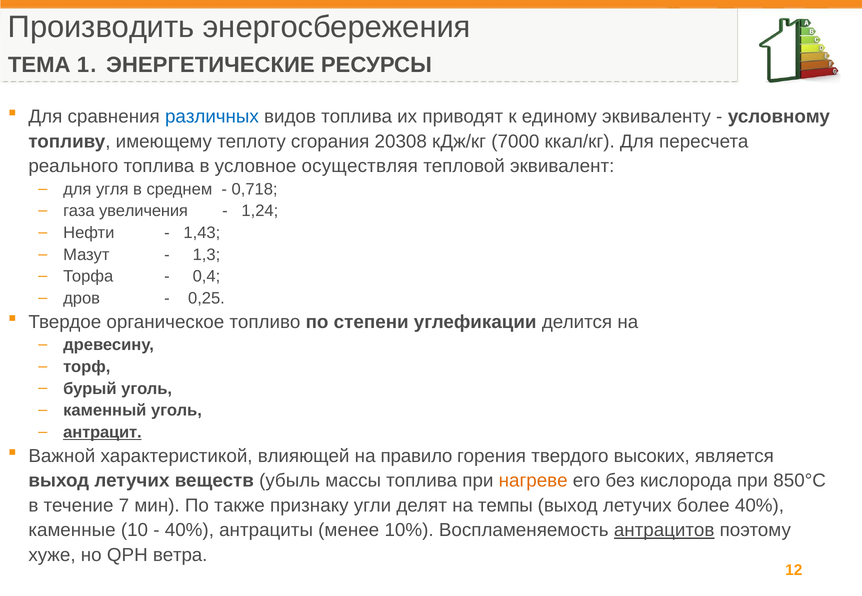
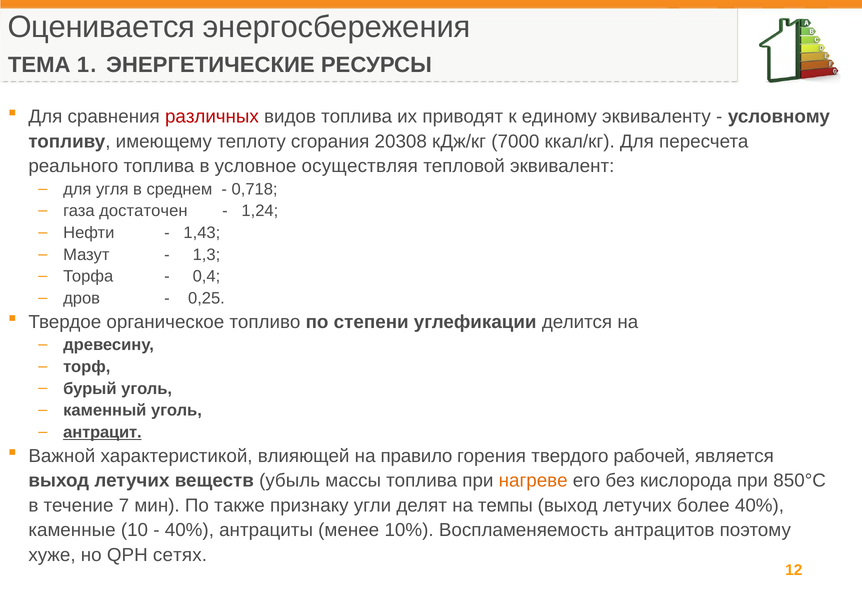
Производить: Производить -> Оценивается (101, 27)
различных colour: blue -> red (212, 117)
увеличения: увеличения -> достаточен (143, 211)
высоких: высоких -> рабочей (652, 456)
антрацитов underline: present -> none (664, 531)
ветра: ветра -> сетях (180, 556)
